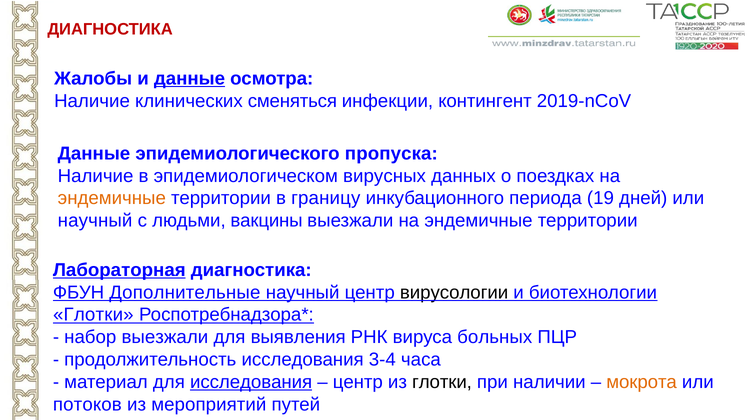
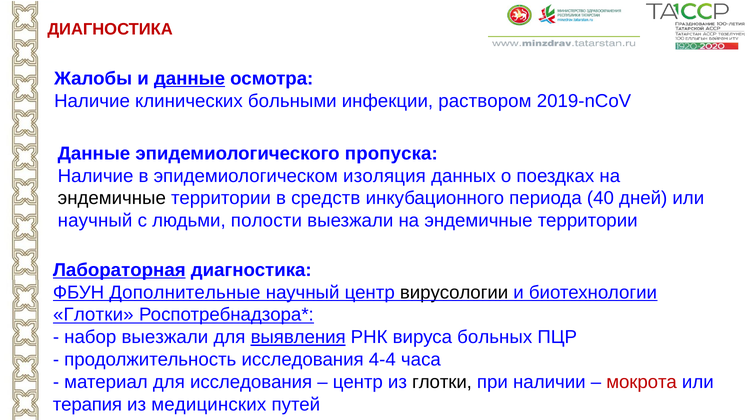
сменяться: сменяться -> больными (292, 101)
контингент: контингент -> раствором (485, 101)
вирусных: вирусных -> изоляция (384, 176)
эндемичные colour: orange -> black (112, 198)
границу: границу -> средств (326, 198)
19: 19 -> 40 (600, 198)
вакцины: вакцины -> полости (266, 221)
выявления underline: none -> present (298, 337)
3-4: 3-4 -> 4-4 (382, 360)
исследования underline: present -> none (251, 382)
мокрота colour: orange -> red (642, 382)
потоков: потоков -> терапия (87, 405)
мероприятий: мероприятий -> медицинских (209, 405)
